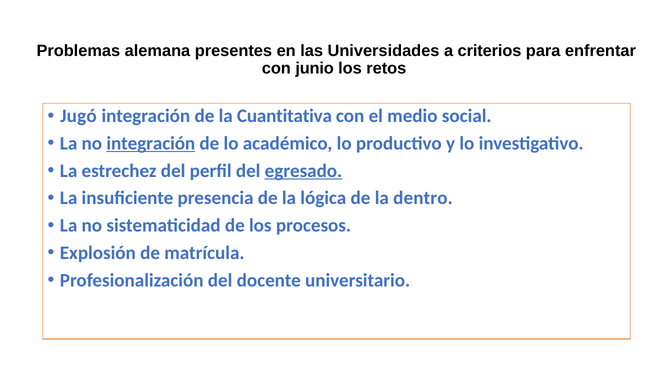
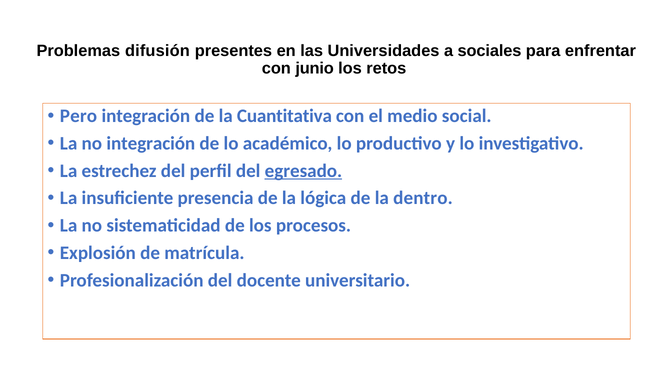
alemana: alemana -> difusión (157, 51)
criterios: criterios -> sociales (490, 51)
Jugó: Jugó -> Pero (78, 116)
integración underline: present -> none (151, 144)
